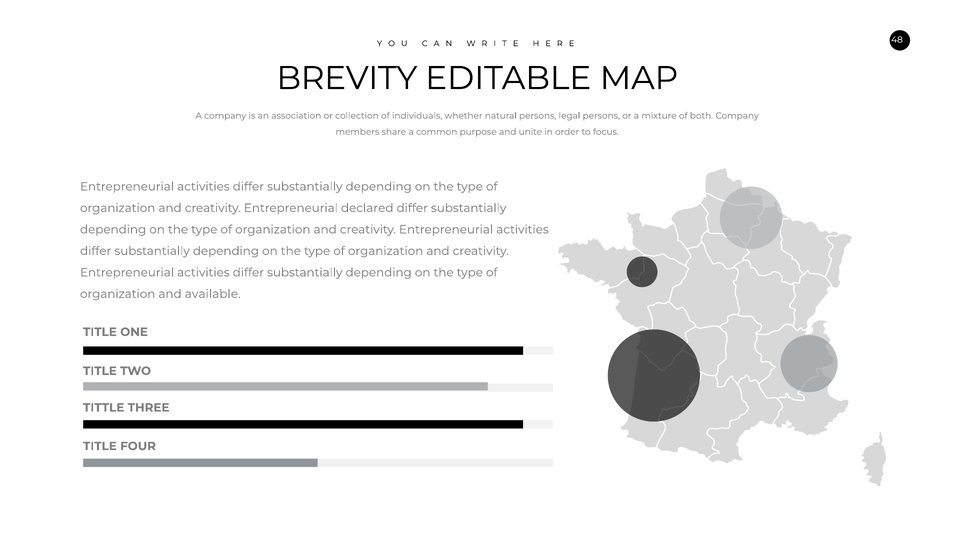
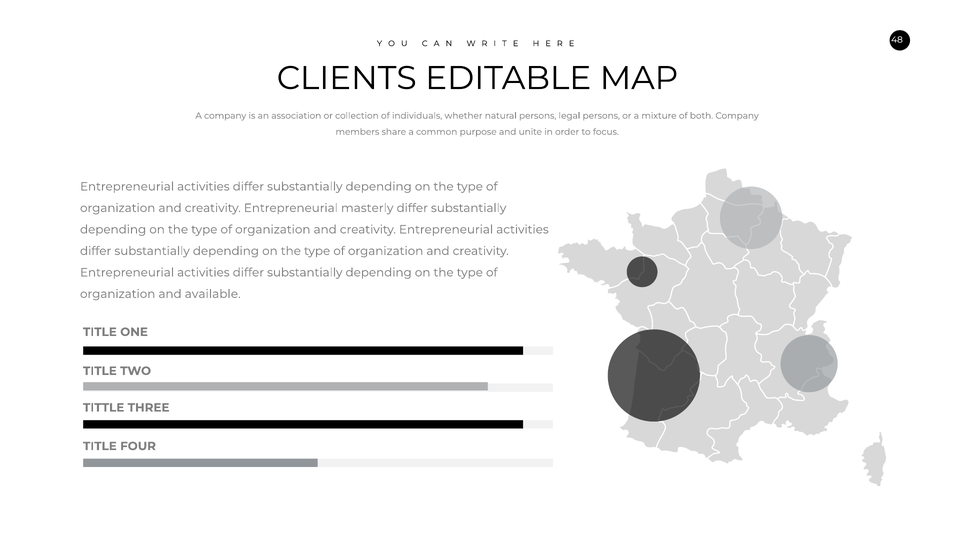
BREVITY: BREVITY -> CLIENTS (347, 78)
declared: declared -> masterly (367, 208)
